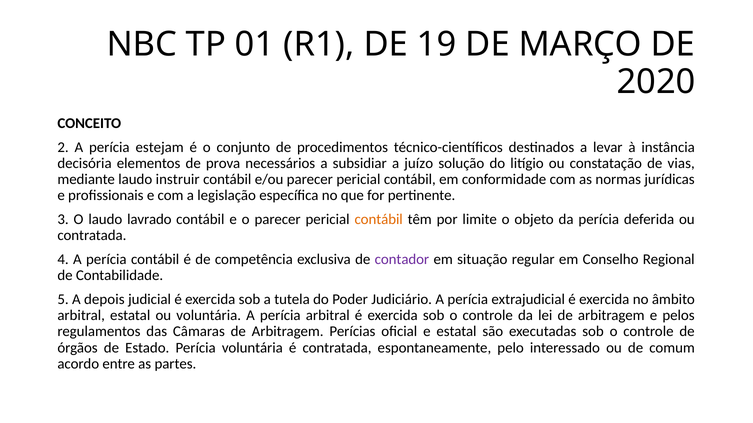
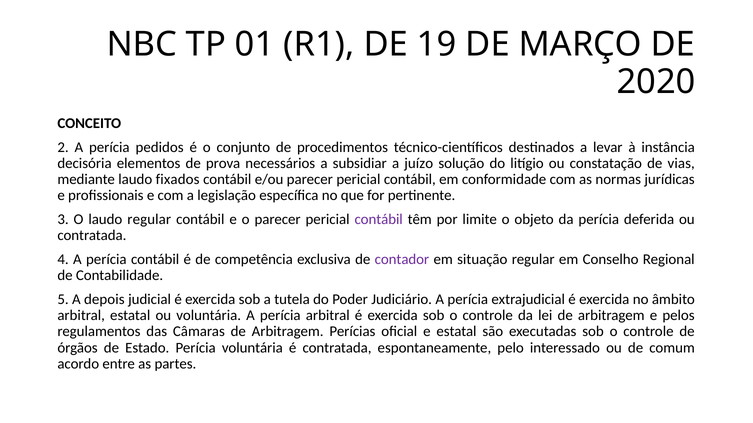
estejam: estejam -> pedidos (160, 147)
instruir: instruir -> fixados (178, 180)
laudo lavrado: lavrado -> regular (149, 220)
contábil colour: orange -> purple (379, 220)
